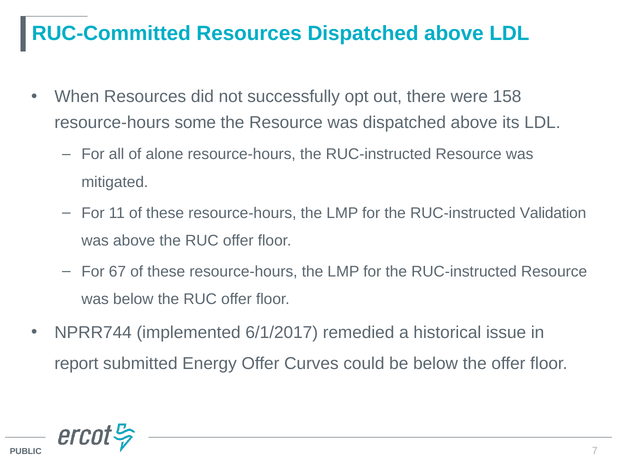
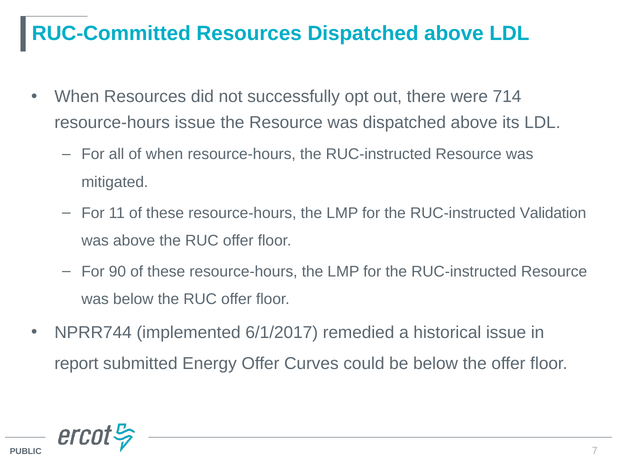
158: 158 -> 714 (507, 97)
resource-hours some: some -> issue (195, 123)
of alone: alone -> when (164, 154)
67: 67 -> 90 (117, 272)
